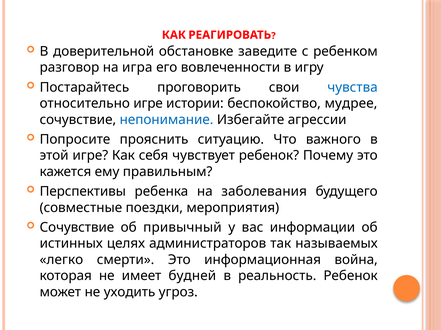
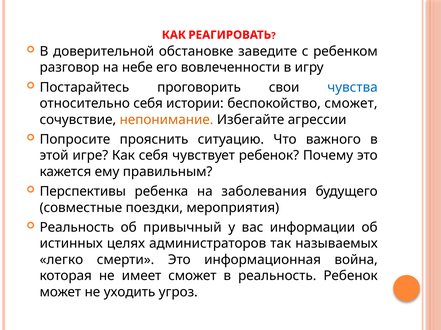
игра: игра -> небе (137, 68)
относительно игре: игре -> себя (148, 104)
беспокойство мудрее: мудрее -> сможет (351, 104)
непонимание colour: blue -> orange (167, 120)
Сочувствие: Сочувствие -> Реальность (77, 228)
имеет будней: будней -> сможет (192, 276)
